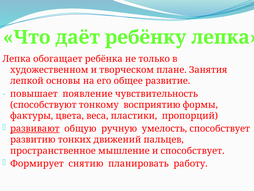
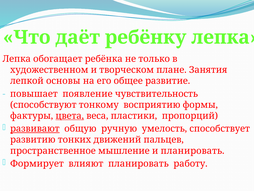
цвета underline: none -> present (70, 116)
и способствует: способствует -> планировать (192, 150)
снятию: снятию -> влияют (86, 163)
